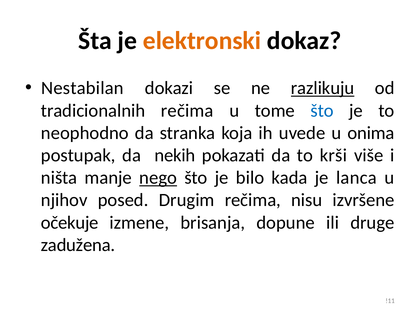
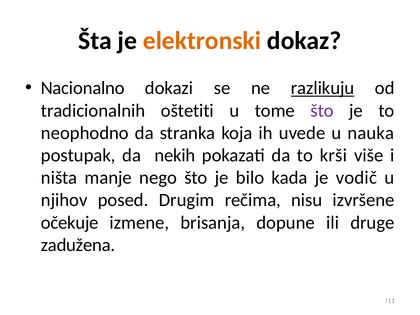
Nestabilan: Nestabilan -> Nacionalno (83, 88)
tradicionalnih rečima: rečima -> oštetiti (187, 111)
što colour: blue -> purple (322, 111)
onima: onima -> nauka (371, 133)
nego underline: present -> none (158, 178)
lanca: lanca -> vodič (356, 178)
